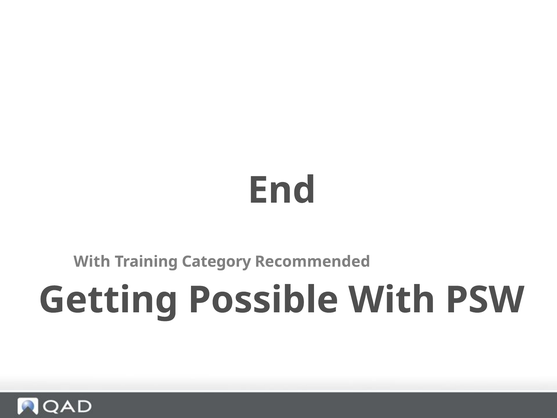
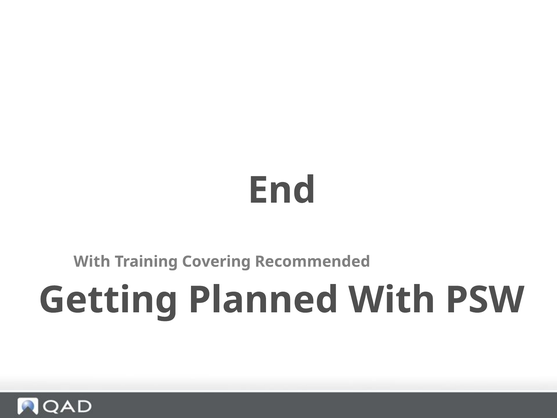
Category: Category -> Covering (216, 261)
Possible: Possible -> Planned (263, 300)
